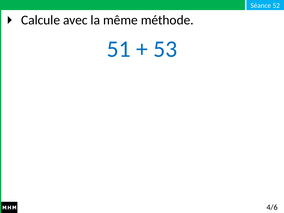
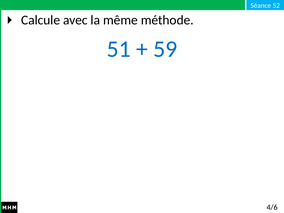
53: 53 -> 59 (165, 49)
